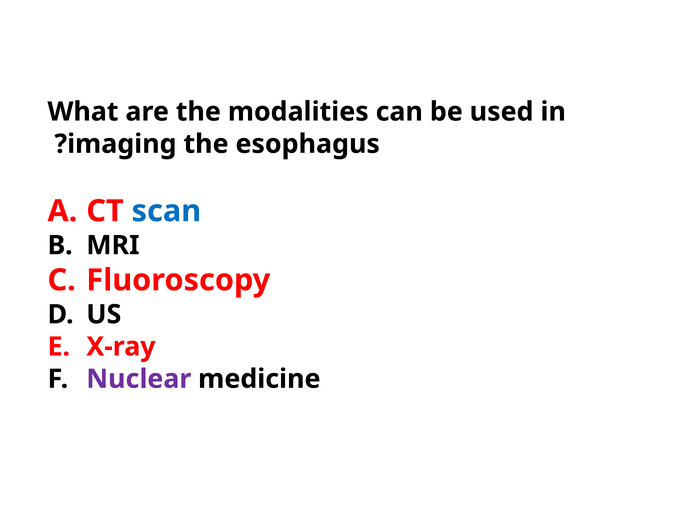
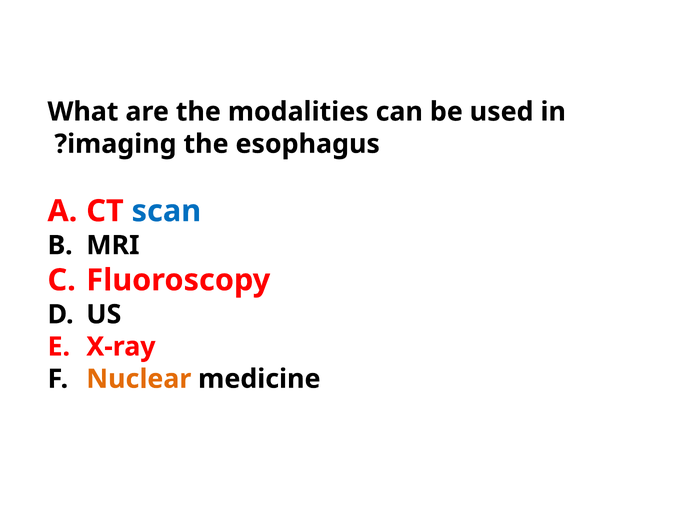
Nuclear colour: purple -> orange (139, 379)
